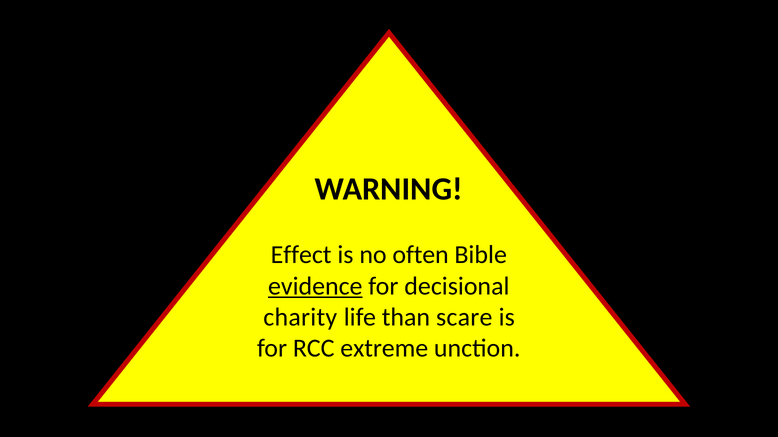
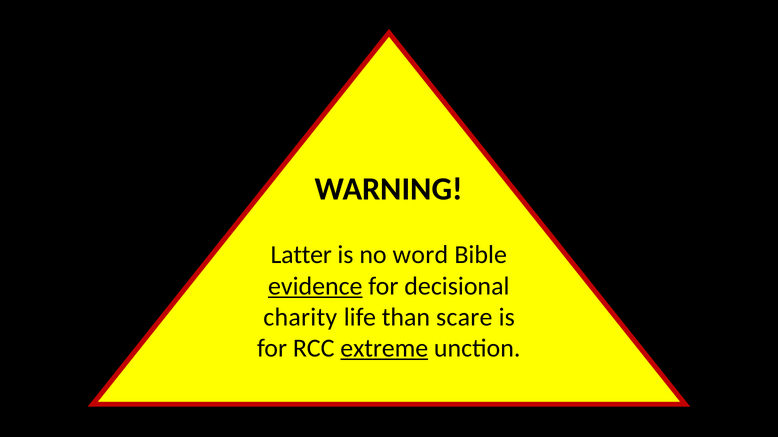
Effect: Effect -> Latter (301, 255)
often: often -> word (420, 255)
extreme underline: none -> present (384, 349)
